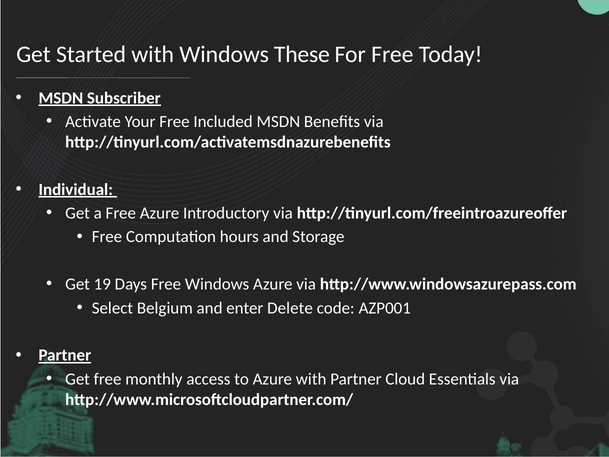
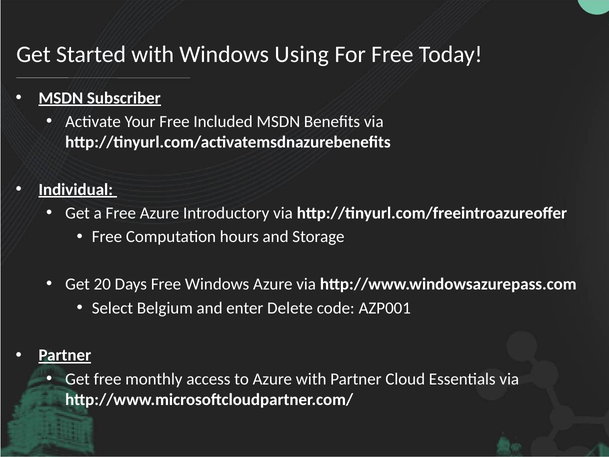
These: These -> Using (302, 54)
19: 19 -> 20 (102, 284)
